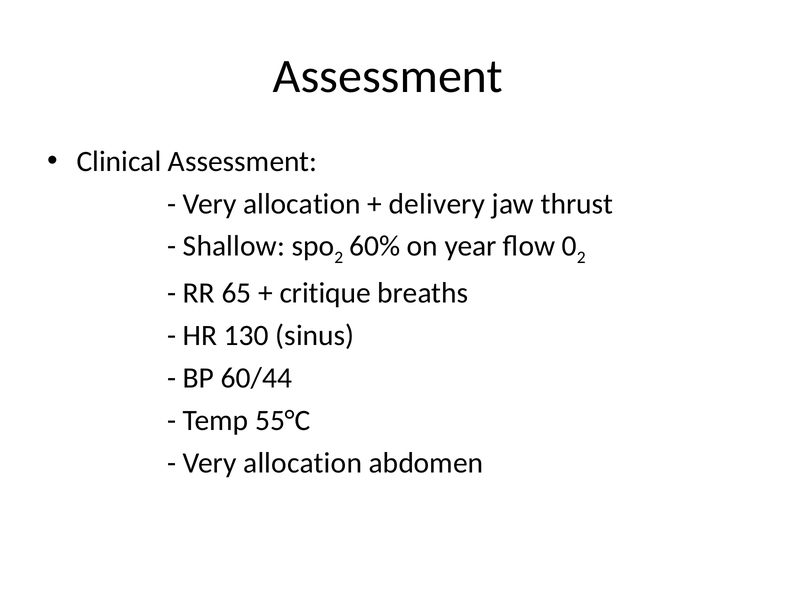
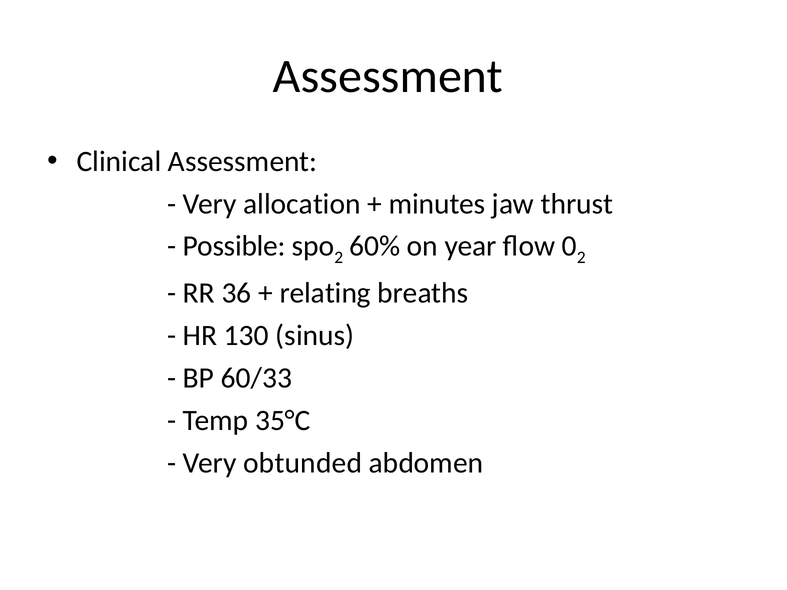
delivery: delivery -> minutes (437, 204)
Shallow: Shallow -> Possible (234, 246)
65: 65 -> 36 (236, 293)
critique: critique -> relating (325, 293)
60/44: 60/44 -> 60/33 (256, 378)
55°C: 55°C -> 35°C (283, 421)
allocation: allocation -> obtunded (303, 463)
